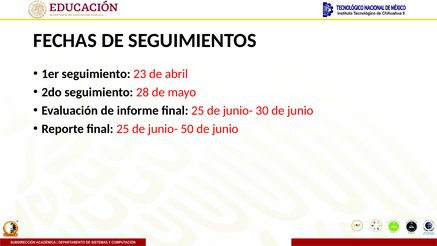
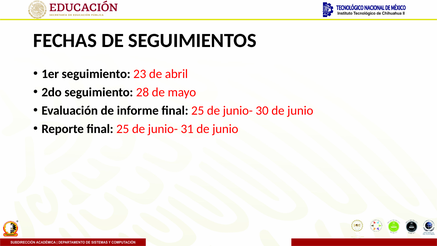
50: 50 -> 31 (187, 129)
